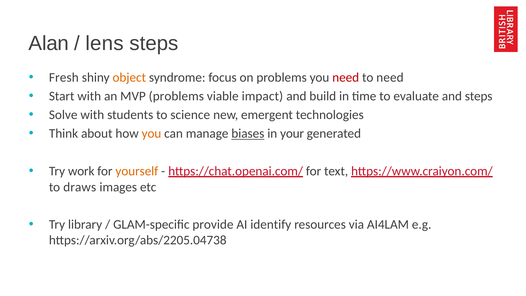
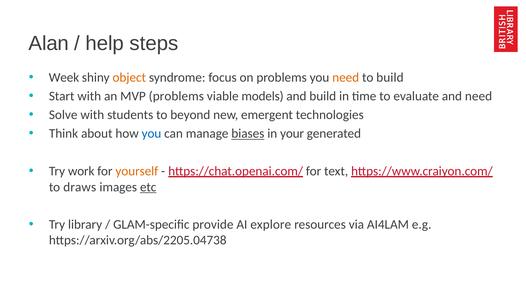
lens: lens -> help (105, 43)
Fresh: Fresh -> Week (64, 77)
need colour: red -> orange (346, 77)
to need: need -> build (390, 77)
impact: impact -> models (263, 96)
and steps: steps -> need (479, 96)
science: science -> beyond (190, 115)
you colour: orange -> blue (151, 134)
etc underline: none -> present (148, 187)
identify: identify -> explore (271, 224)
